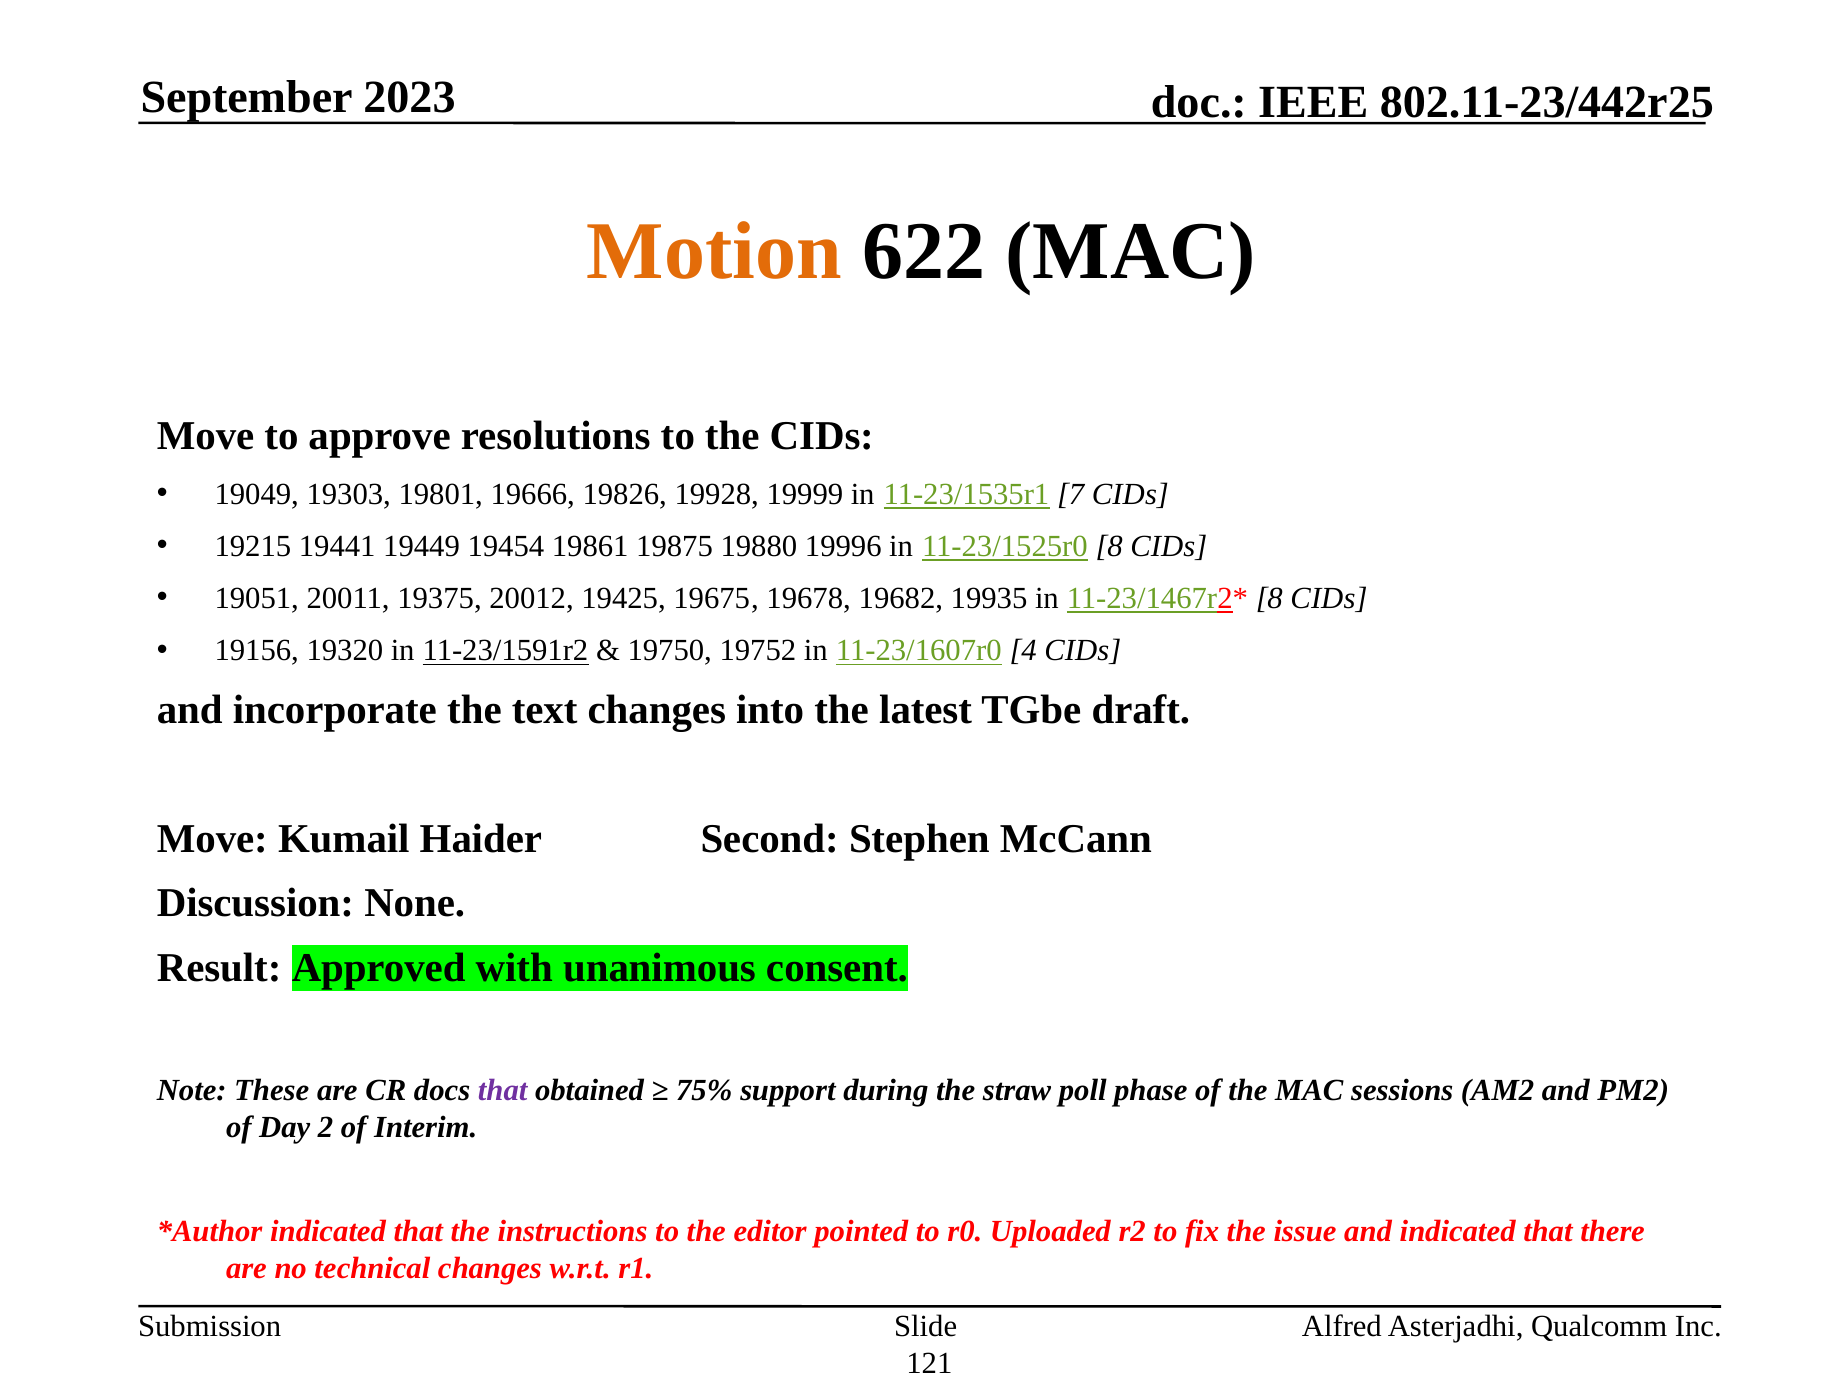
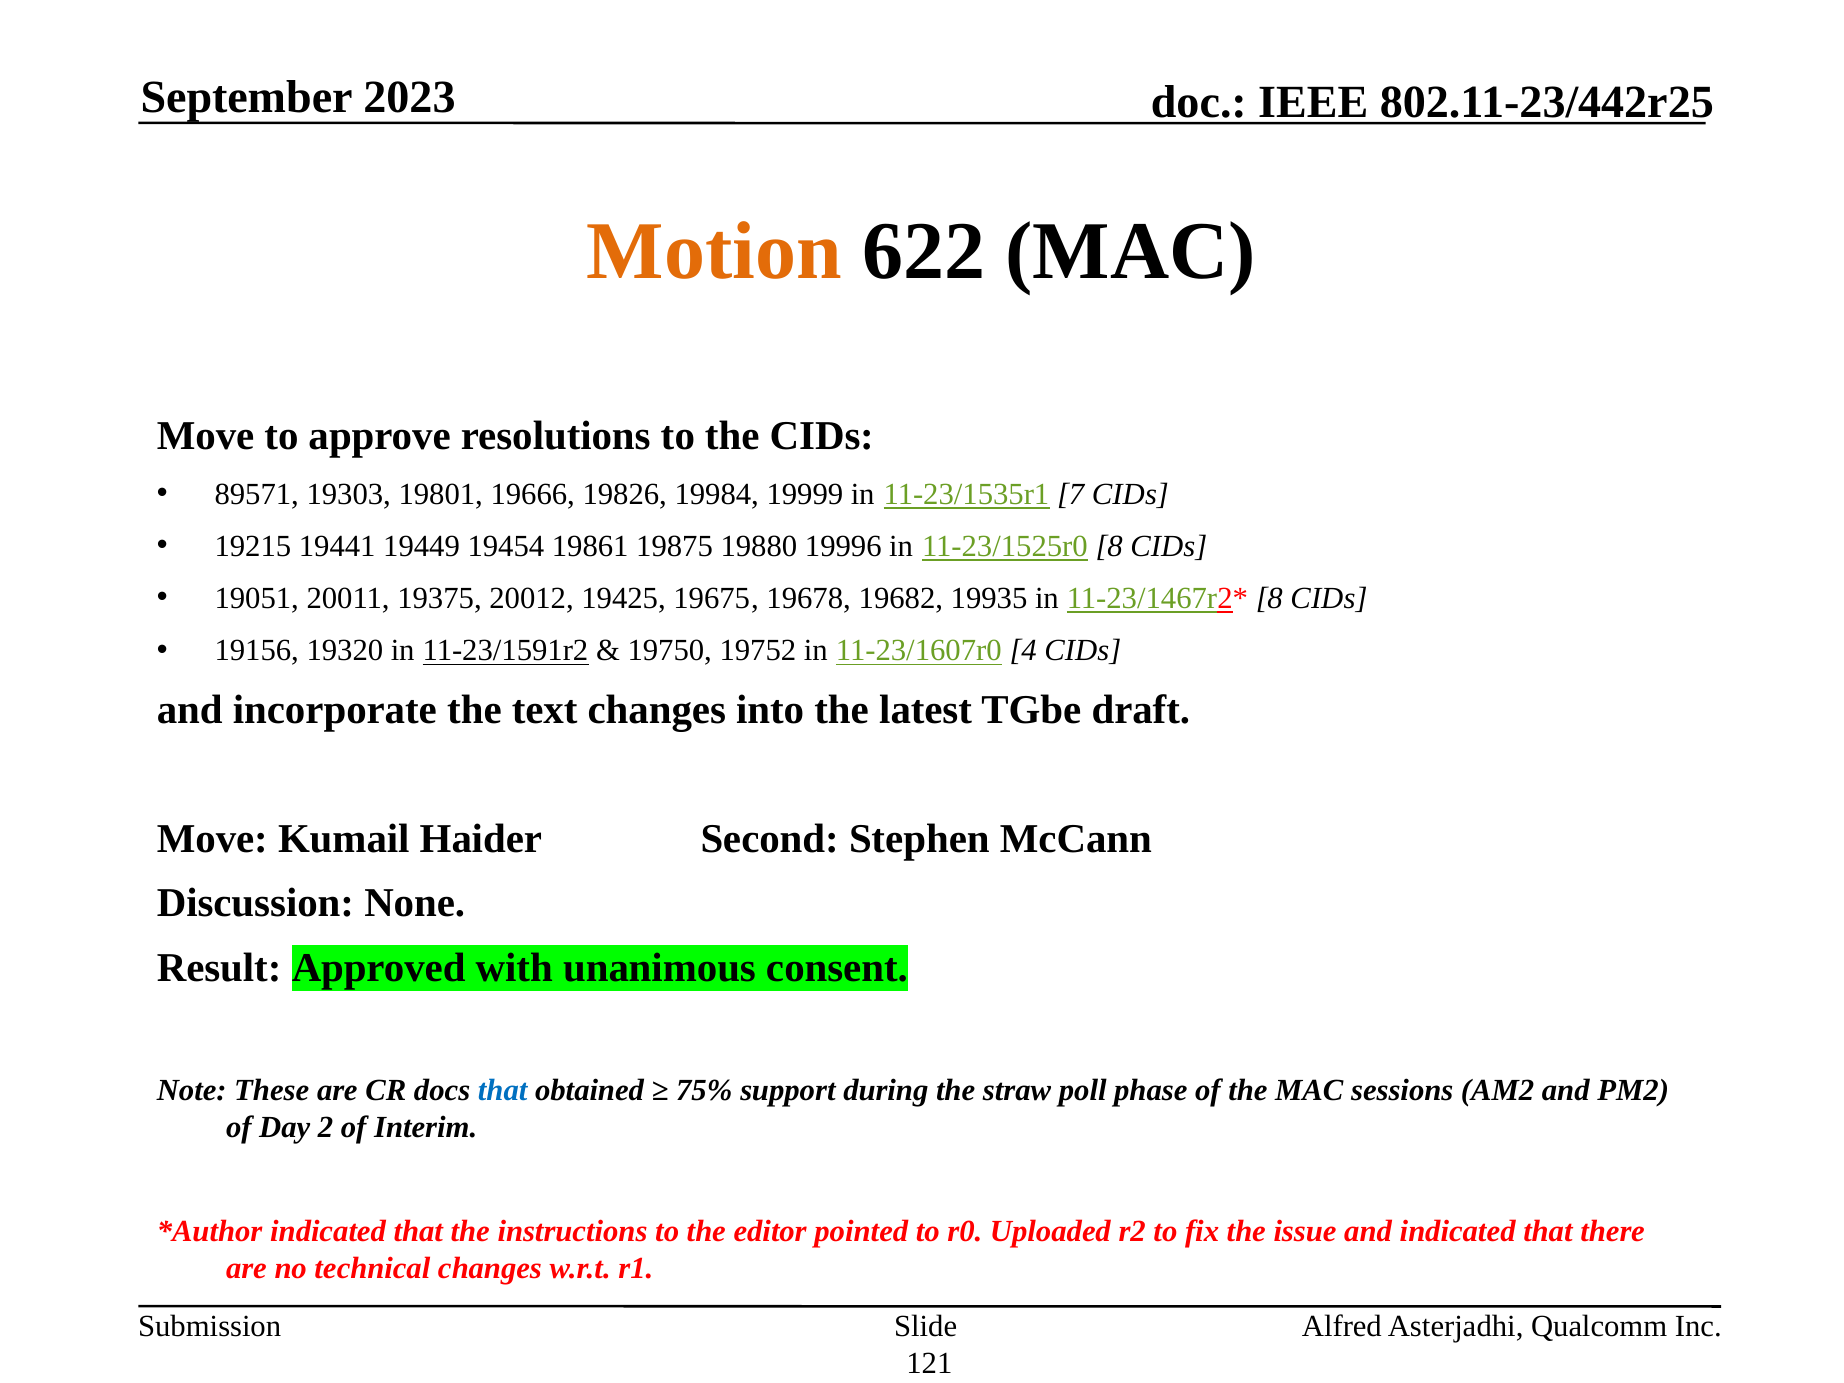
19049: 19049 -> 89571 (257, 494)
19928: 19928 -> 19984 (717, 494)
that colour: purple -> blue (503, 1090)
